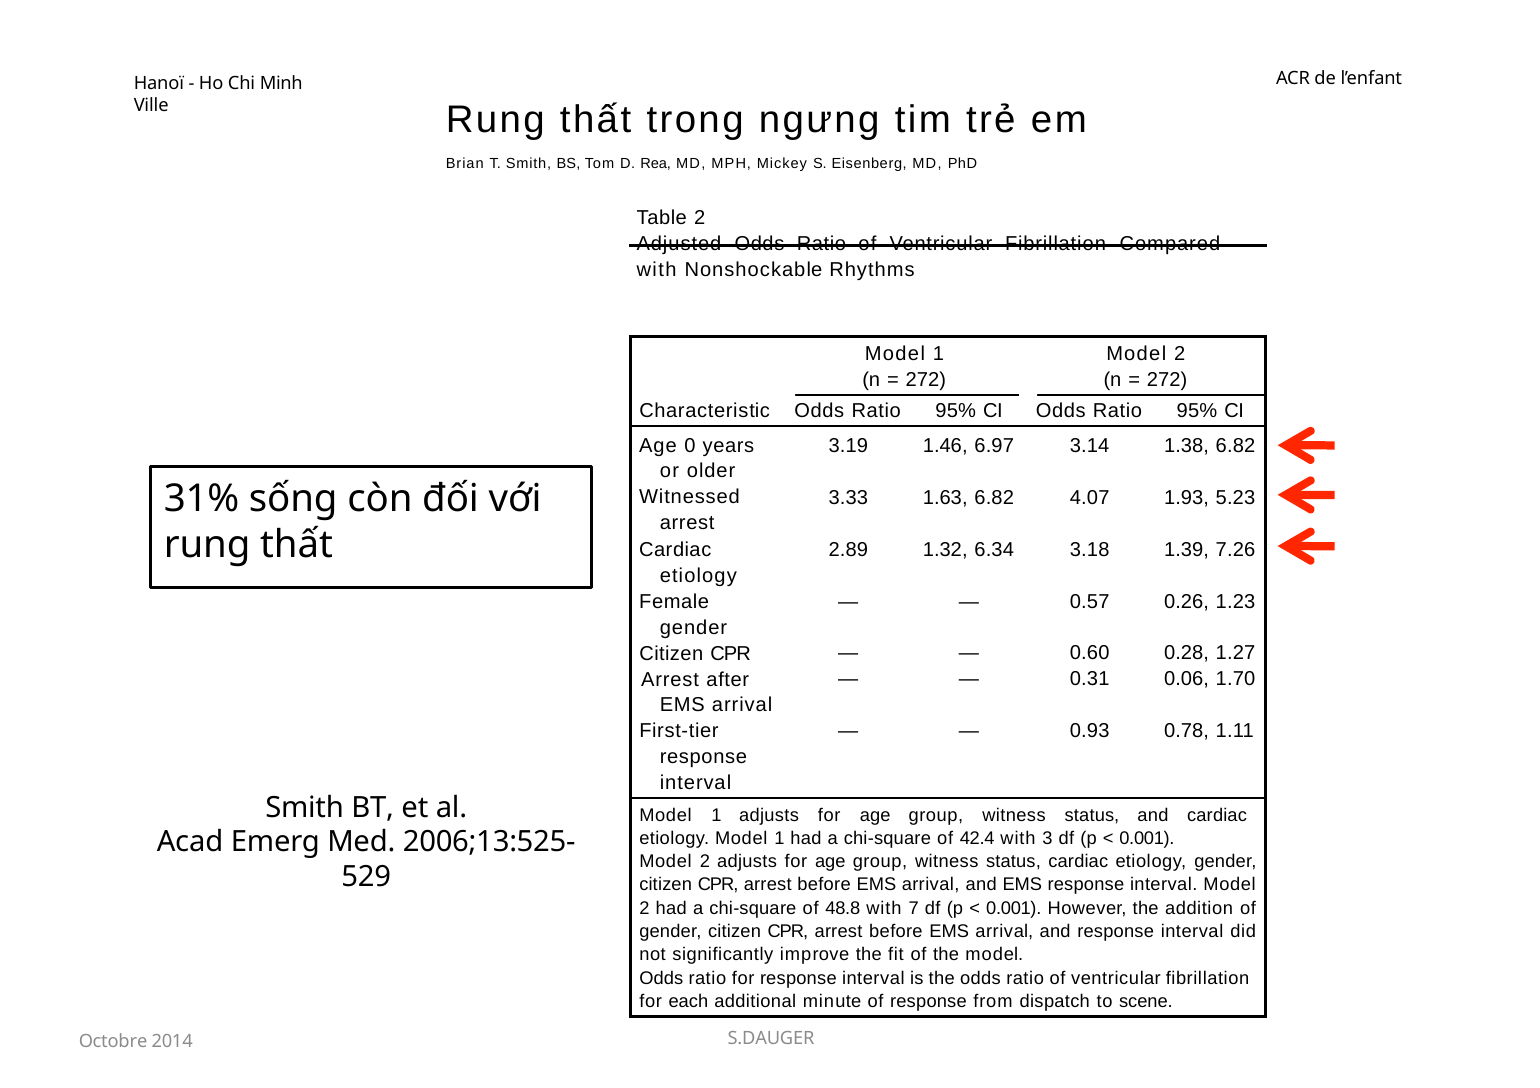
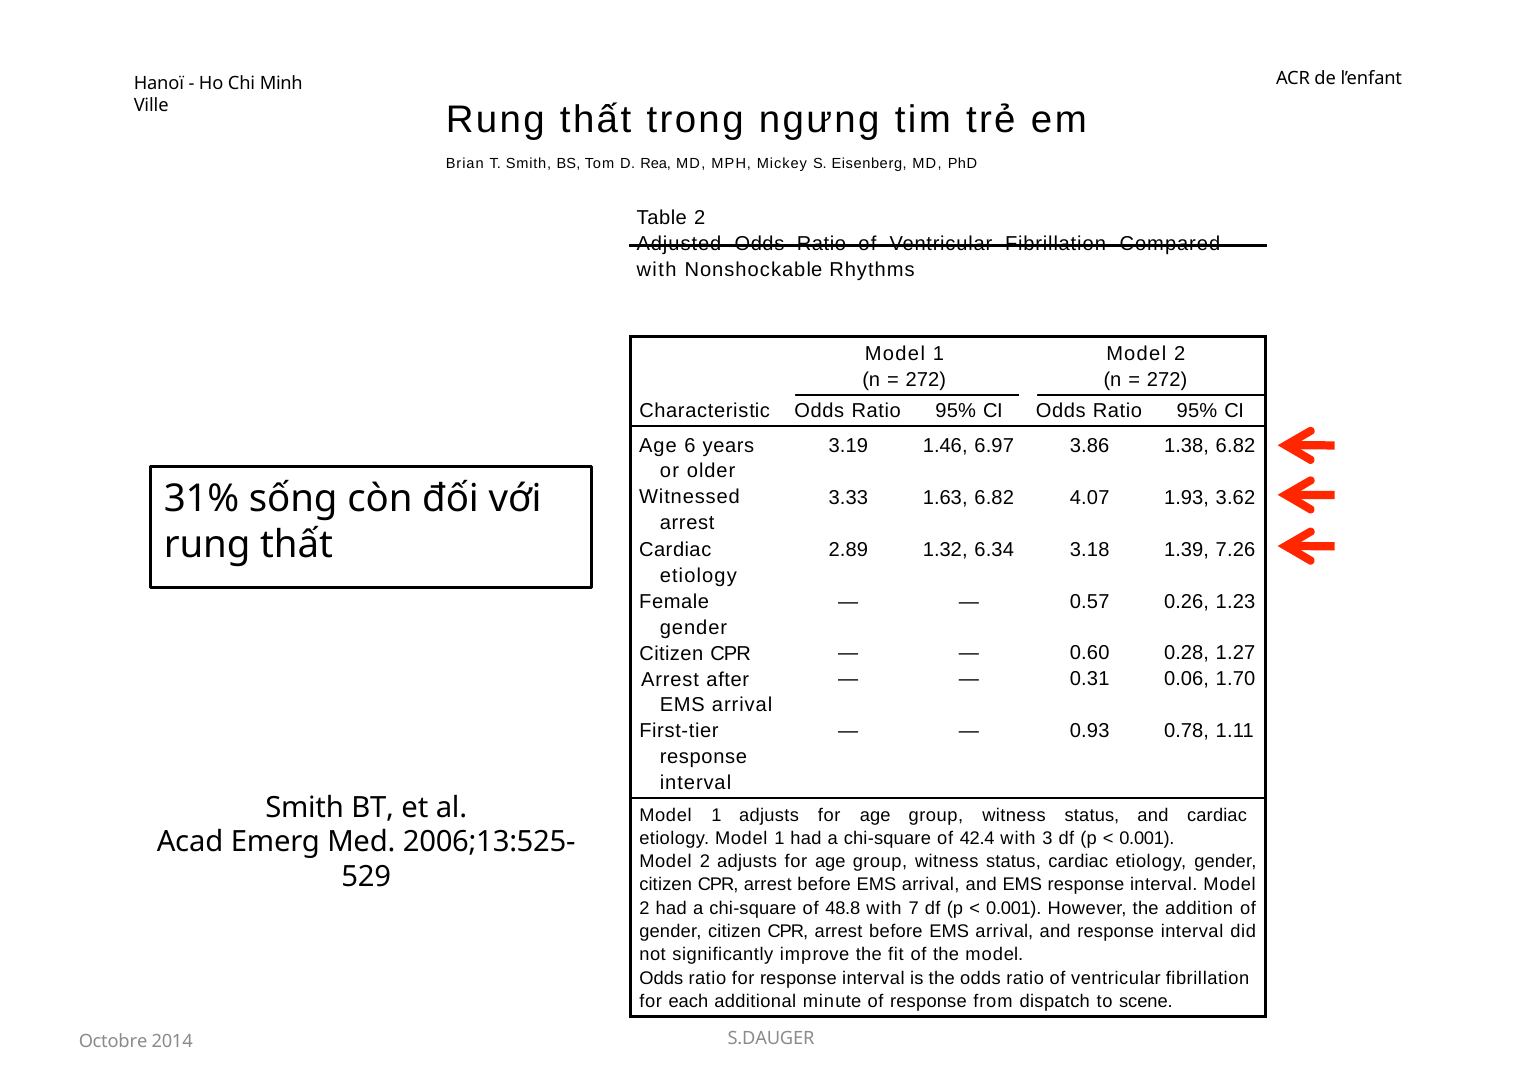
0: 0 -> 6 (690, 446)
3.14: 3.14 -> 3.86 (1090, 446)
5.23: 5.23 -> 3.62 (1235, 498)
